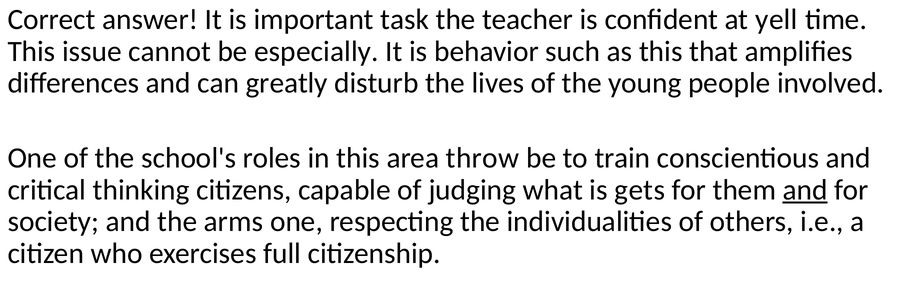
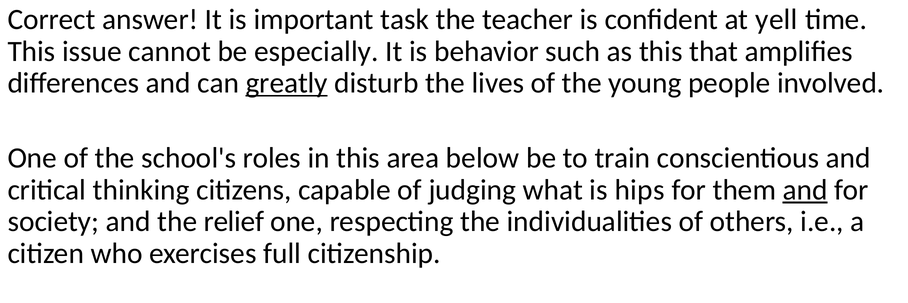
greatly underline: none -> present (287, 83)
throw: throw -> below (483, 158)
gets: gets -> hips (640, 190)
arms: arms -> relief (234, 221)
